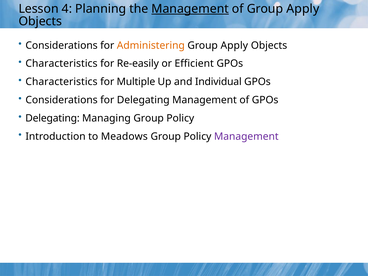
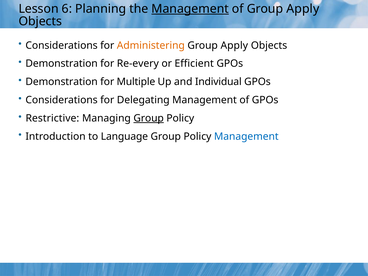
4: 4 -> 6 (67, 9)
Characteristics: Characteristics -> Demonstration (62, 64)
Re-easily: Re-easily -> Re-every (138, 64)
Characteristics: Characteristics -> Demonstration (62, 82)
Delegating: Delegating -> Restrictive (52, 118)
Group underline: none -> present (149, 118)
Meadows: Meadows -> Language (124, 136)
Management colour: purple -> blue (246, 136)
